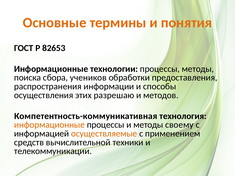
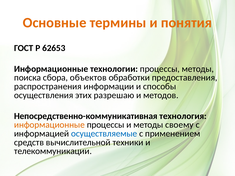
82653: 82653 -> 62653 (54, 48)
учеников: учеников -> объектов (88, 78)
Компетентность-коммуникативная: Компетентность-коммуникативная -> Непосредственно-коммуникативная (86, 116)
осуществляемые colour: orange -> blue (104, 134)
